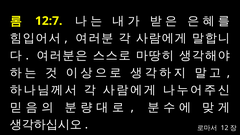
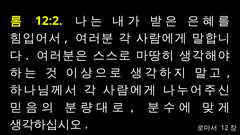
12:7: 12:7 -> 12:2 (49, 21)
